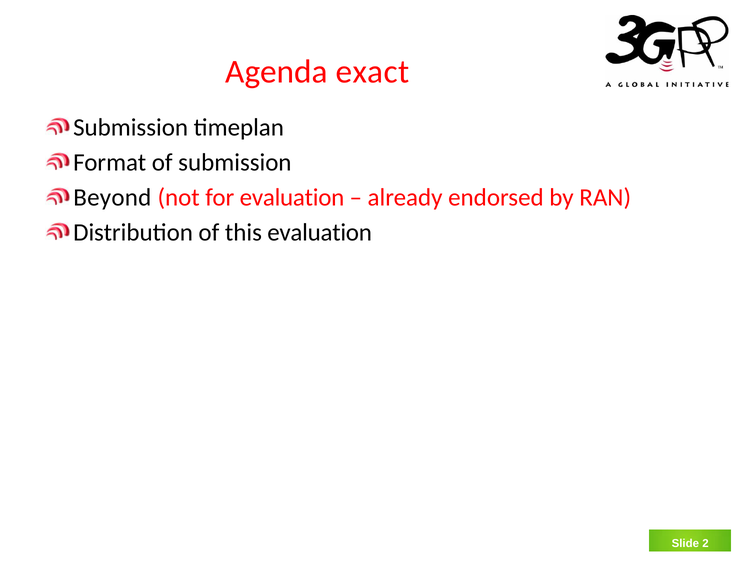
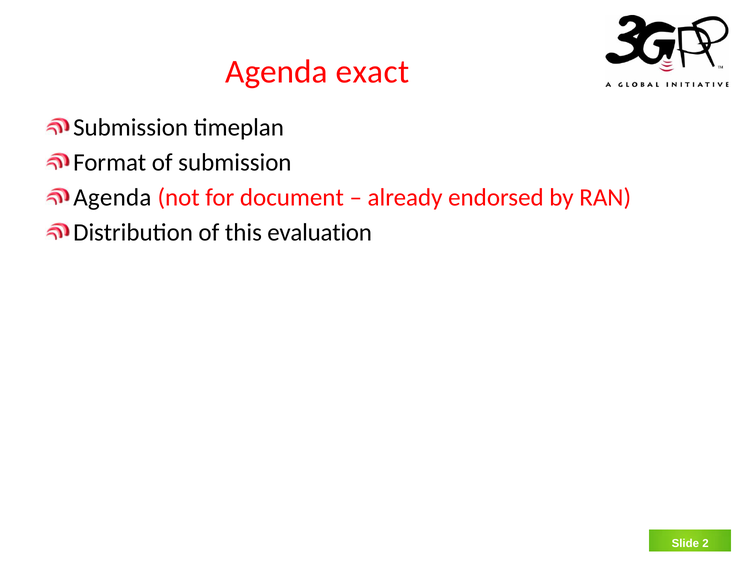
Beyond: Beyond -> Agenda (112, 198)
for evaluation: evaluation -> document (292, 198)
